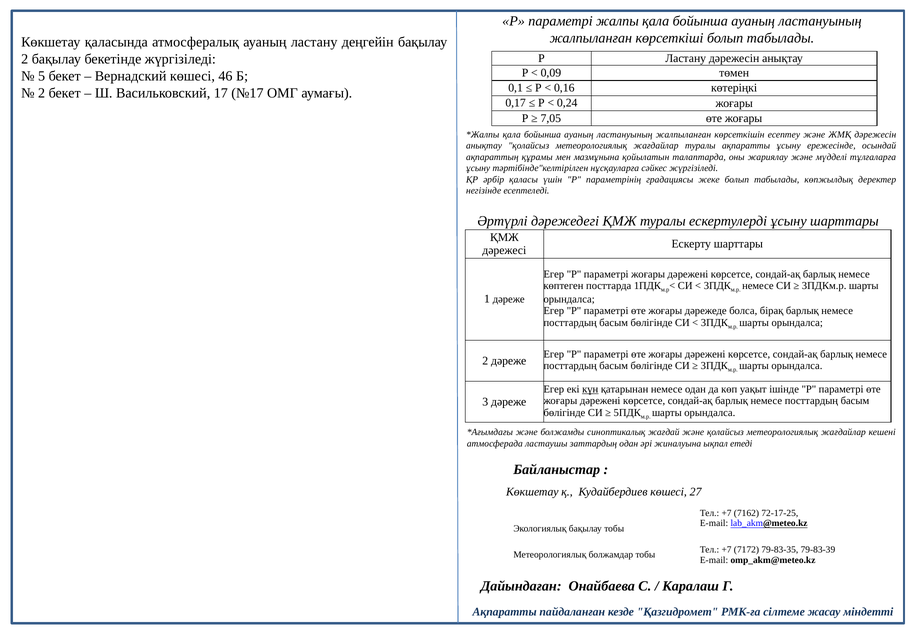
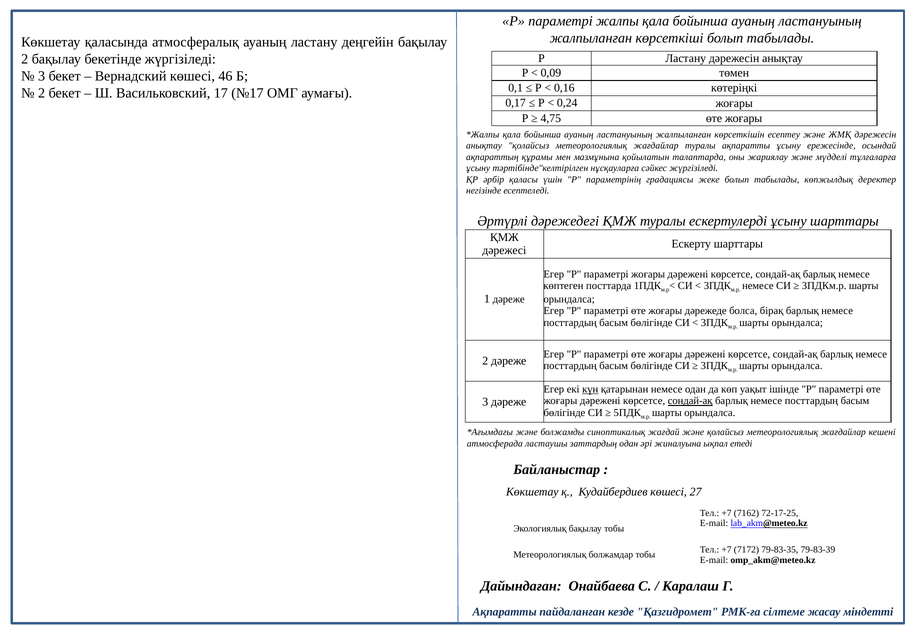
5: 5 -> 3 (42, 76)
7,05: 7,05 -> 4,75 (551, 118)
сондай-ақ underline: none -> present (690, 401)
